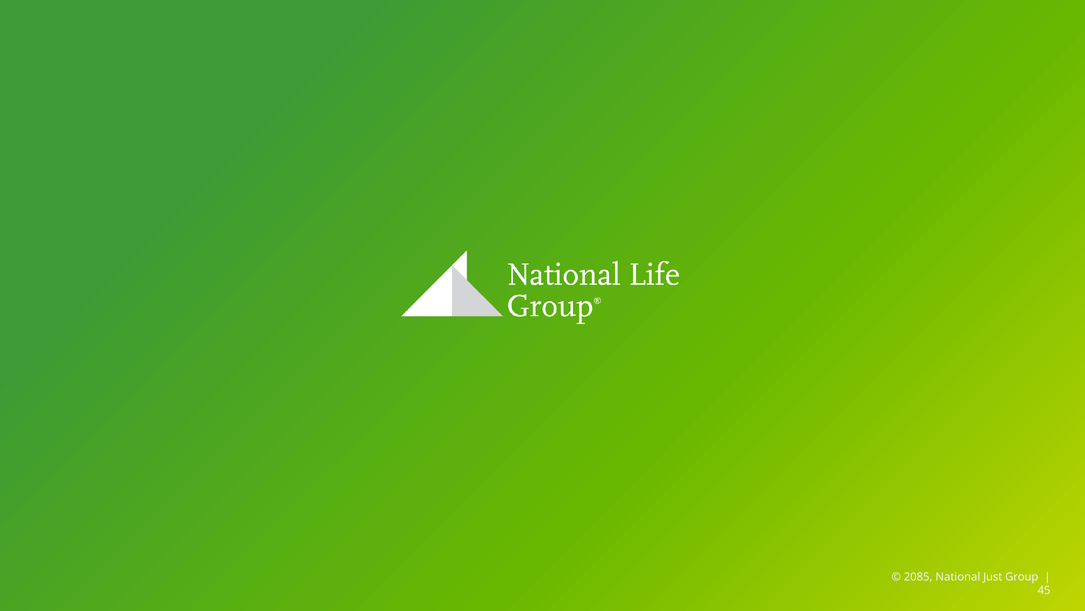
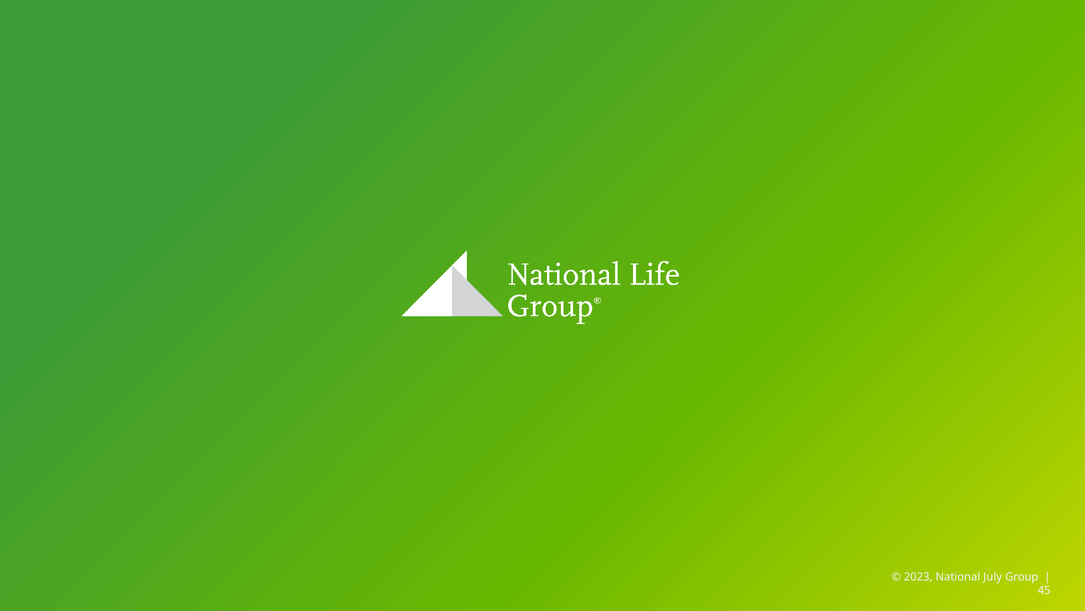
2085: 2085 -> 2023 (918, 576)
Just: Just -> July (993, 576)
